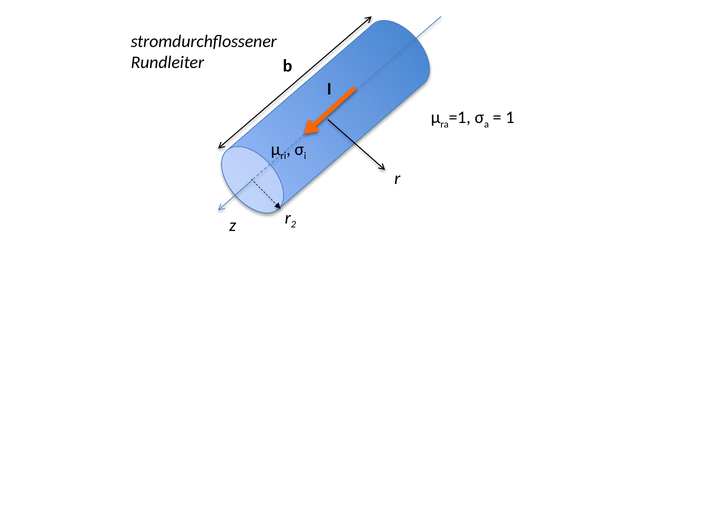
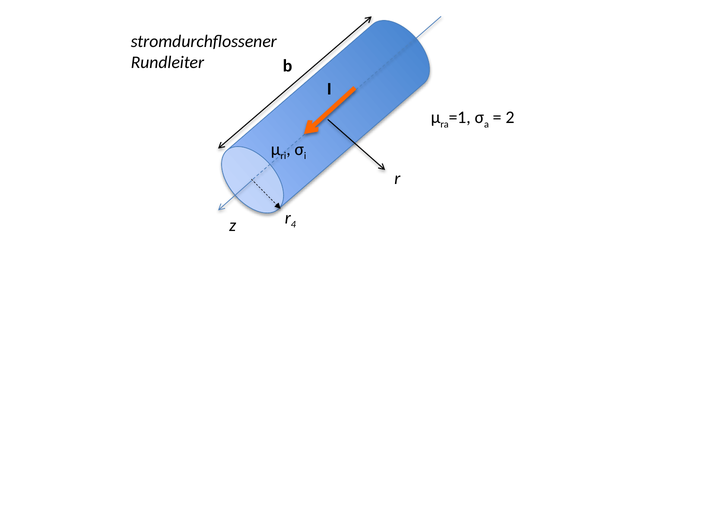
1: 1 -> 2 (510, 117)
2: 2 -> 4 (293, 224)
